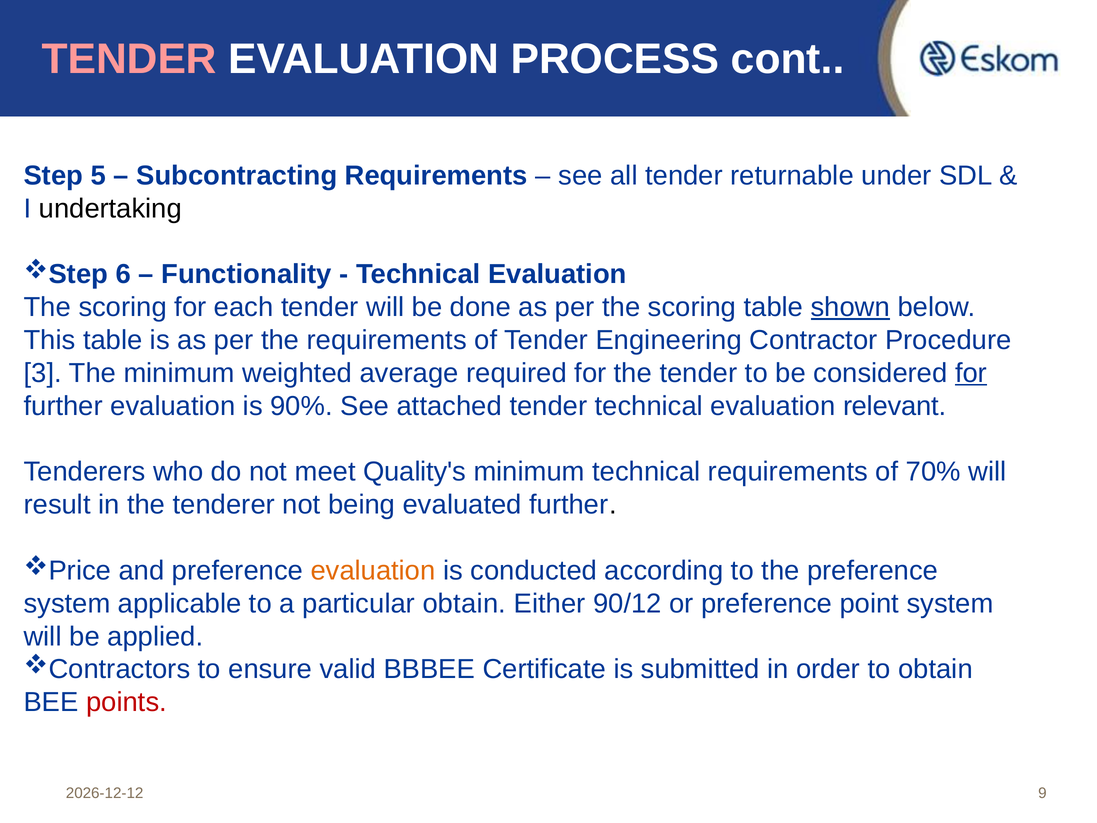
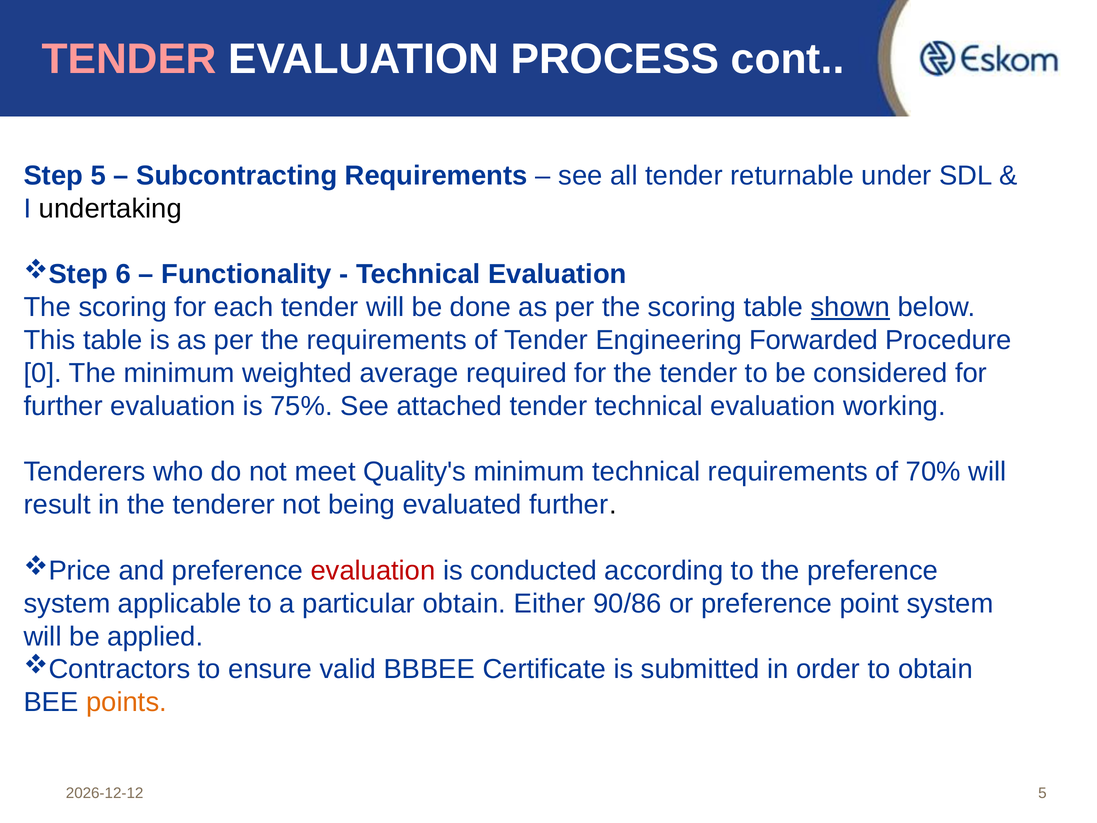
Contractor: Contractor -> Forwarded (814, 340)
3: 3 -> 0 (43, 373)
for underline: present -> none (971, 373)
90%: 90% -> 75% (301, 406)
relevant: relevant -> working (894, 406)
evaluation colour: orange -> red (373, 570)
90/12: 90/12 -> 90/86 (627, 603)
points colour: red -> orange (126, 702)
9: 9 -> 5 (1042, 793)
